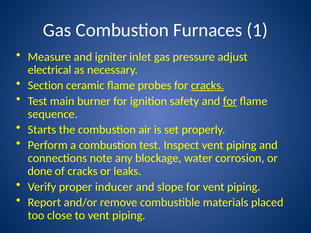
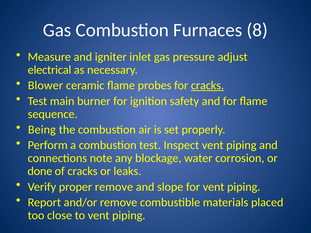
1: 1 -> 8 (257, 30)
Section: Section -> Blower (45, 86)
for underline: present -> none (230, 101)
Starts: Starts -> Being (42, 130)
proper inducer: inducer -> remove (114, 187)
